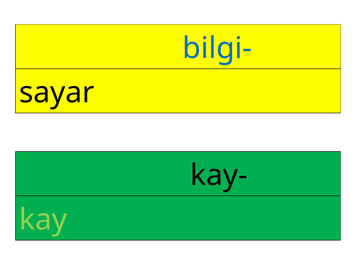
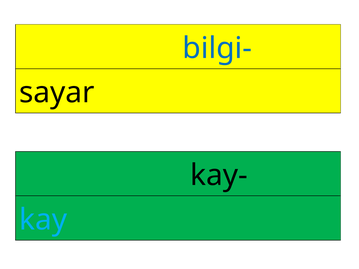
kay colour: light green -> light blue (43, 220)
